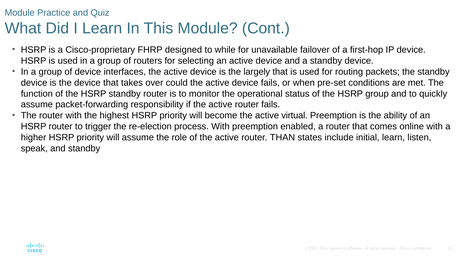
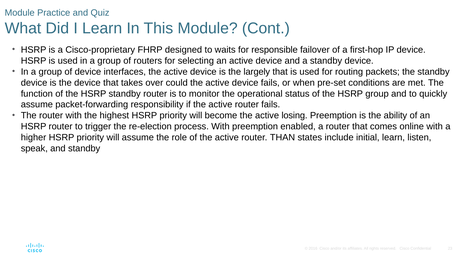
while: while -> waits (225, 50)
unavailable: unavailable -> responsible (275, 50)
virtual: virtual -> losing (295, 115)
